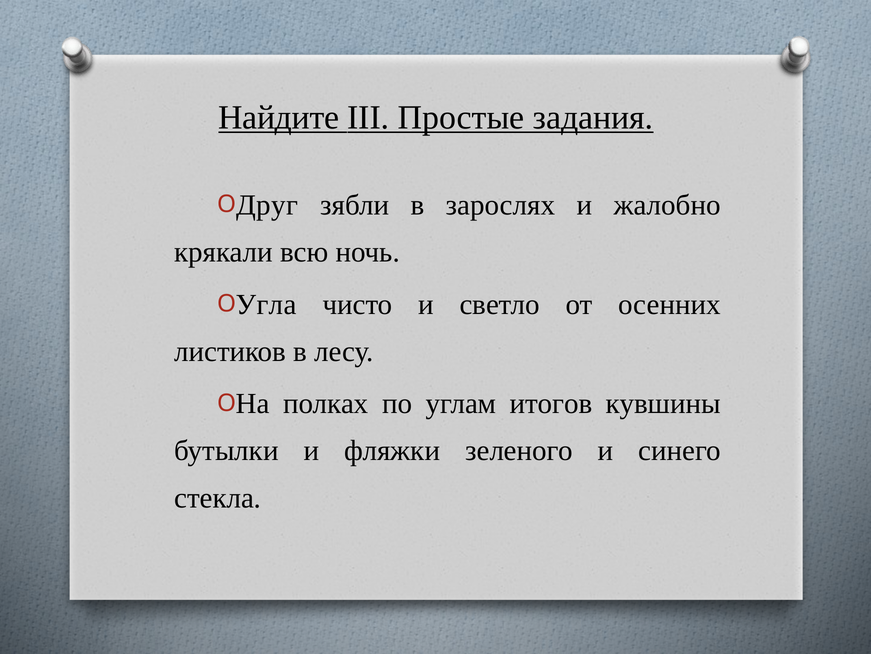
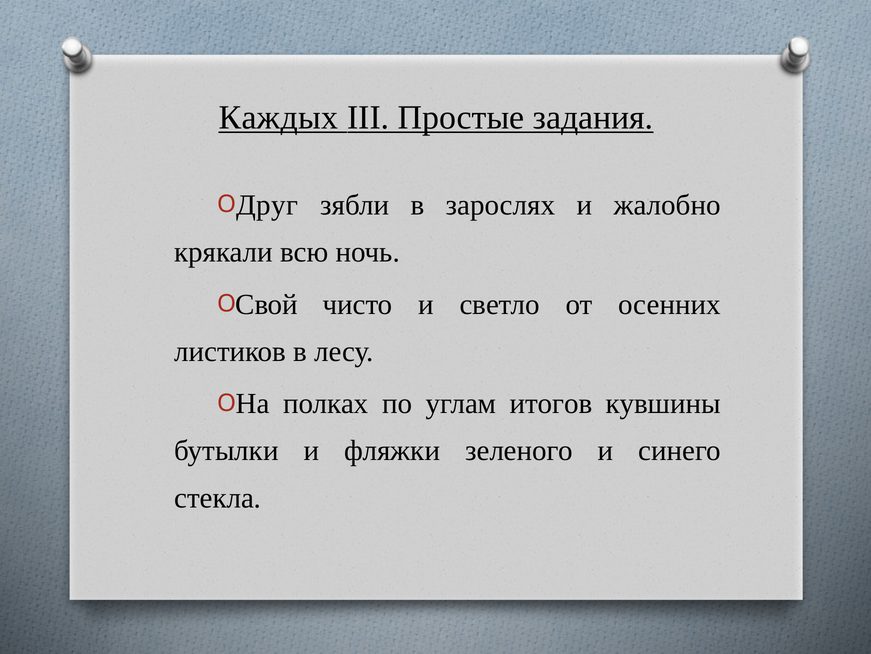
Найдите: Найдите -> Каждых (278, 117)
Угла: Угла -> Свой (267, 304)
